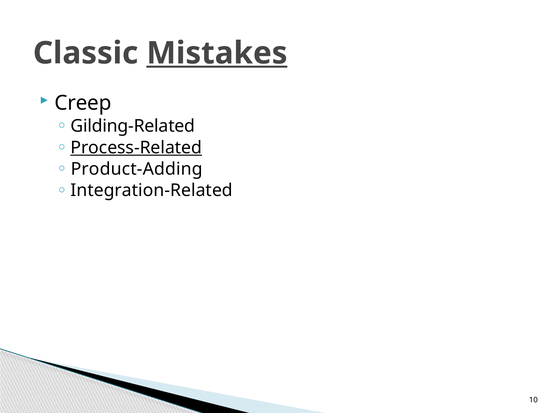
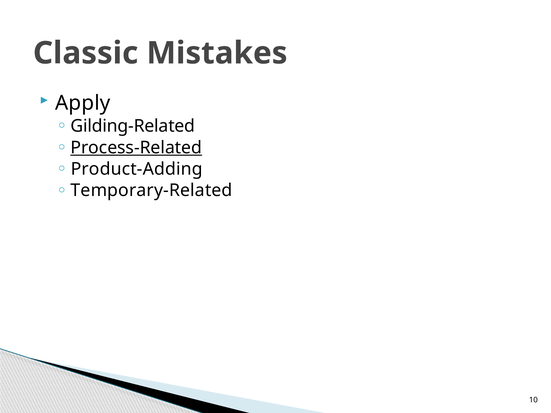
Mistakes underline: present -> none (217, 53)
Creep: Creep -> Apply (83, 103)
Integration-Related: Integration-Related -> Temporary-Related (152, 191)
